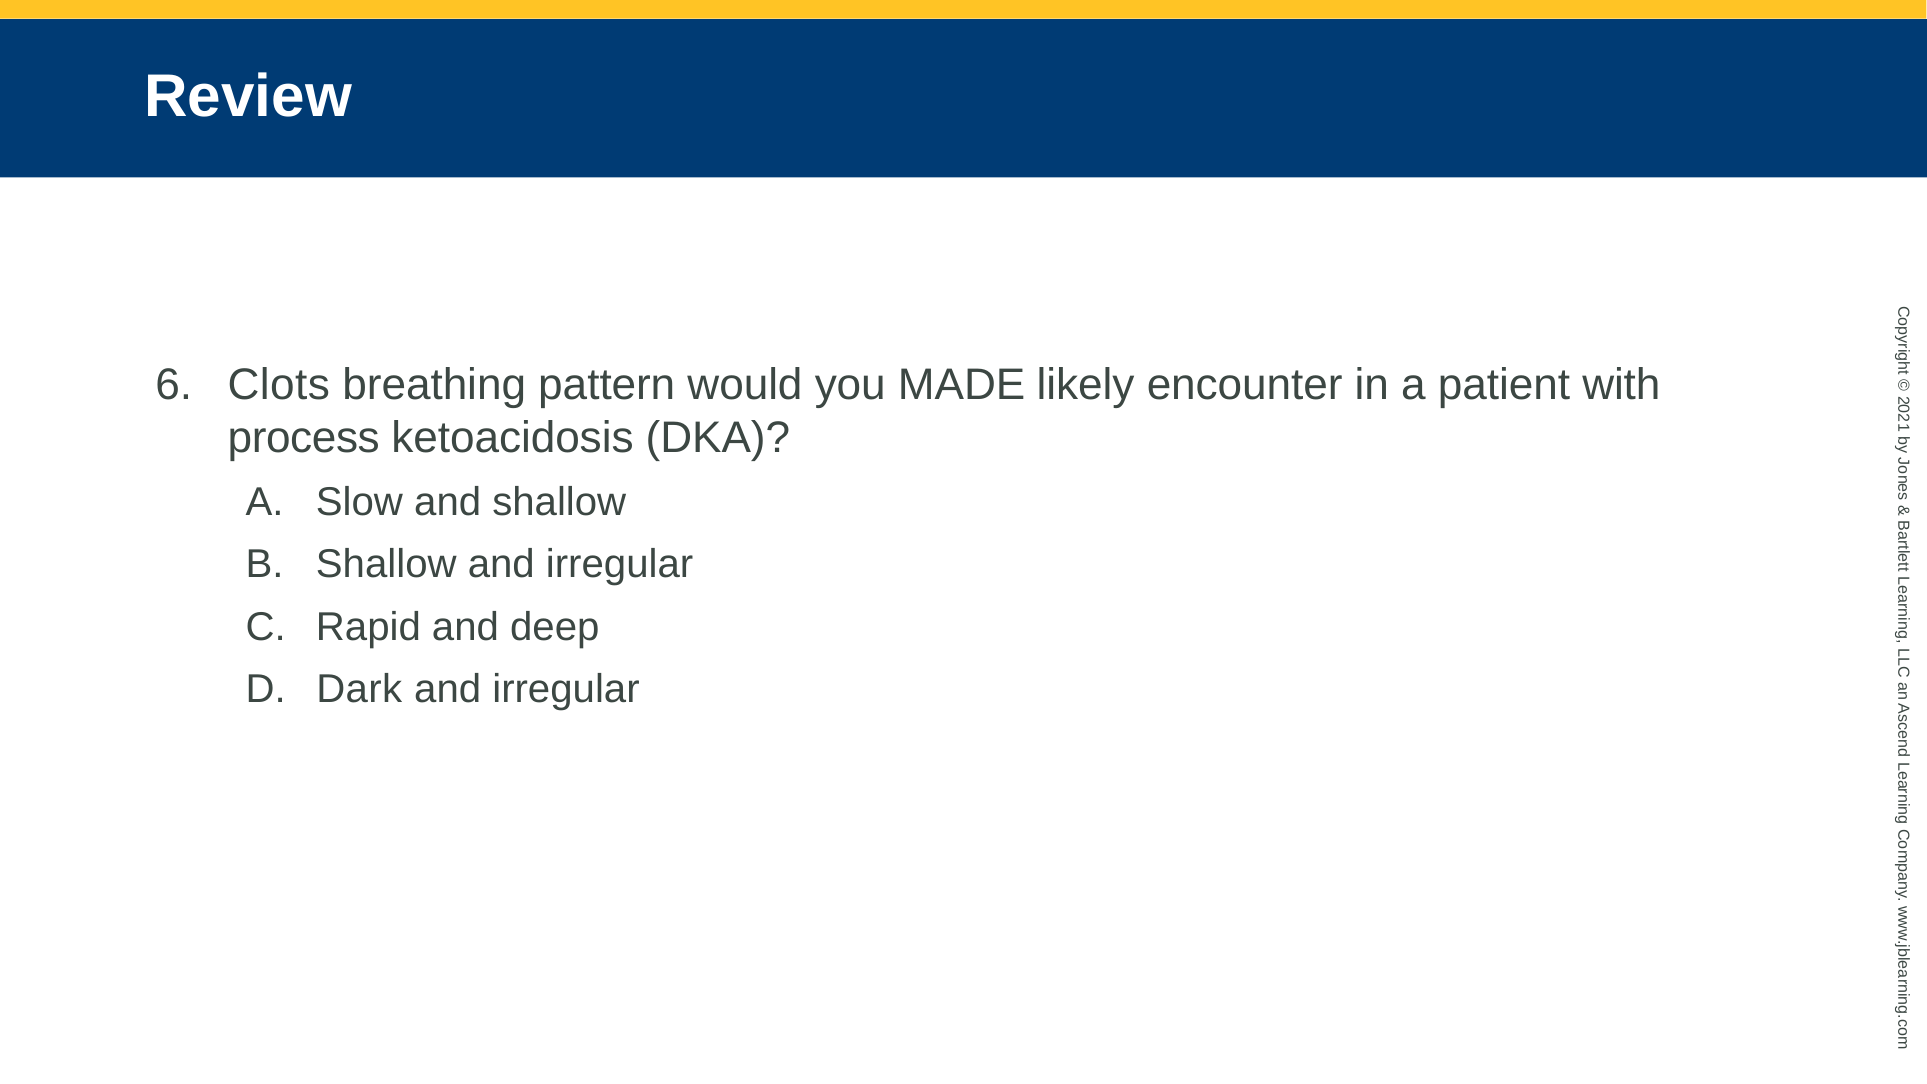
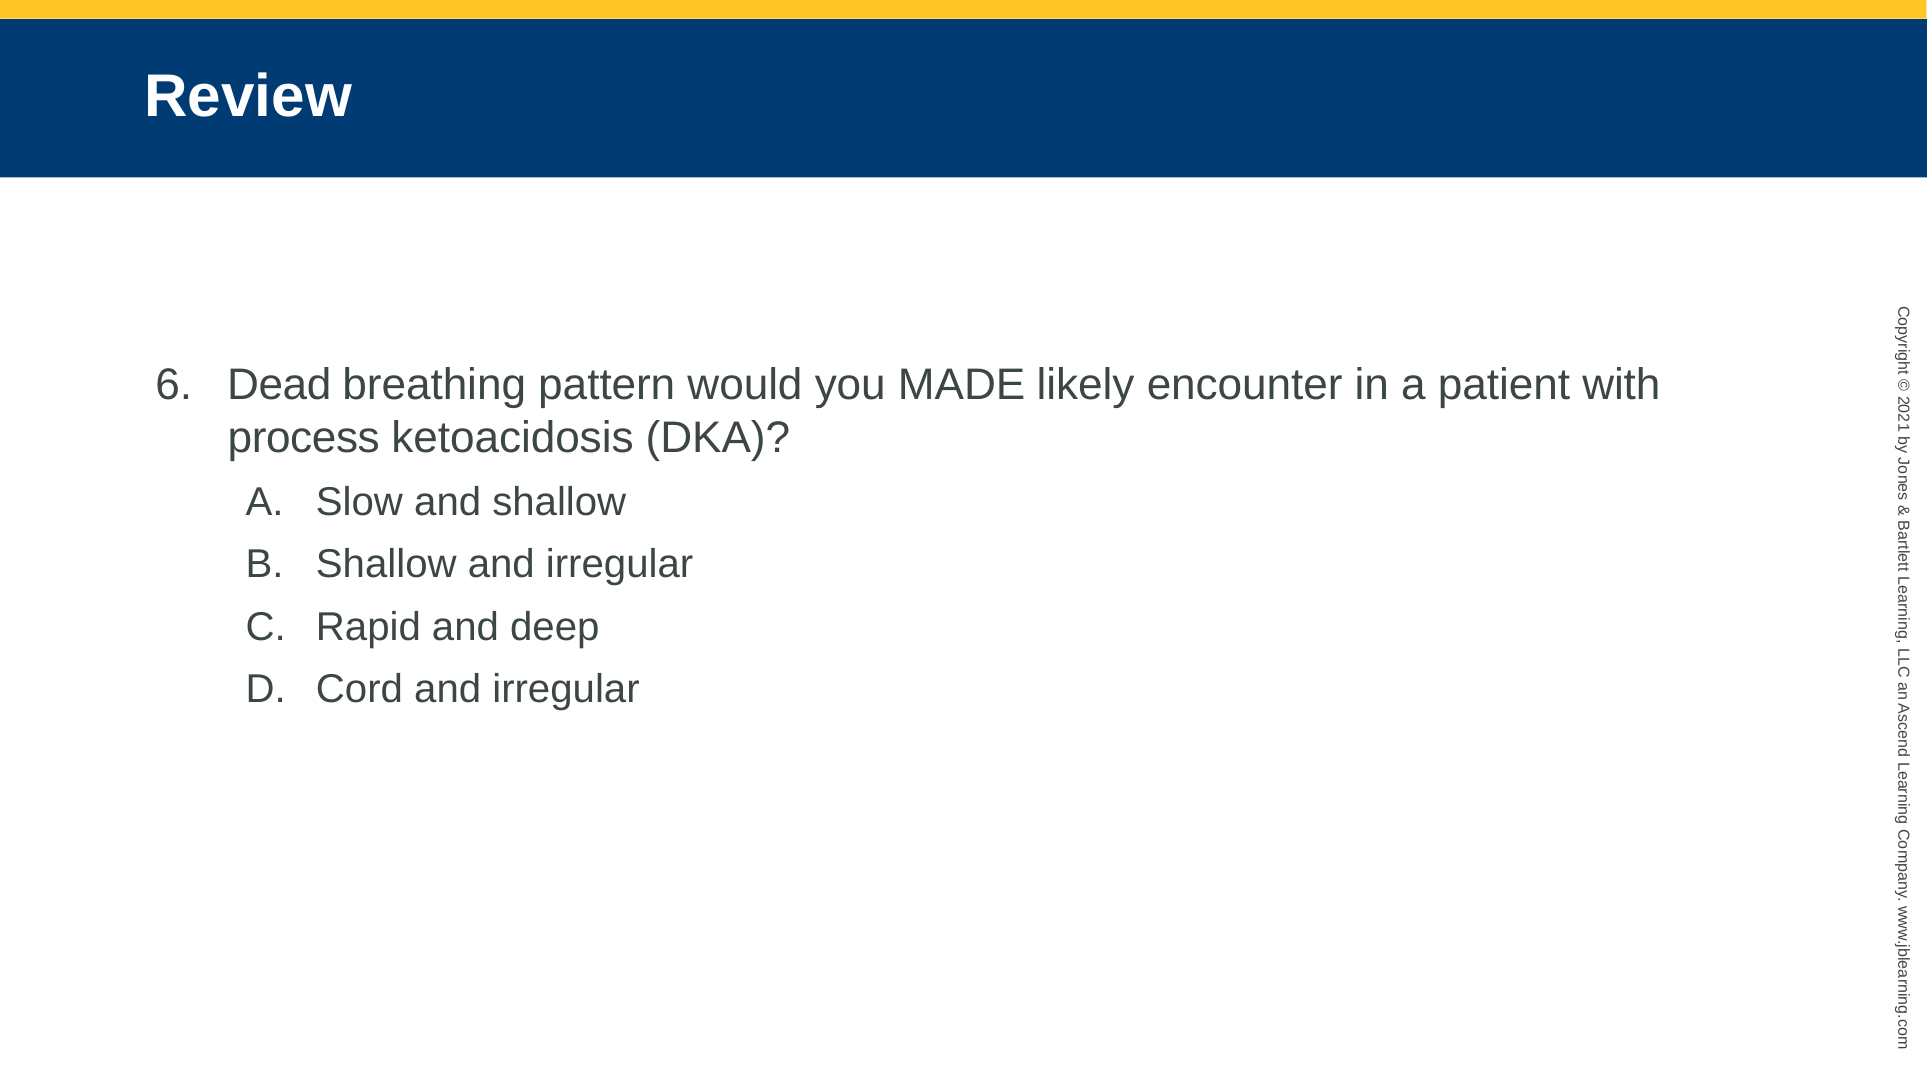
Clots: Clots -> Dead (279, 385)
Dark: Dark -> Cord (359, 689)
